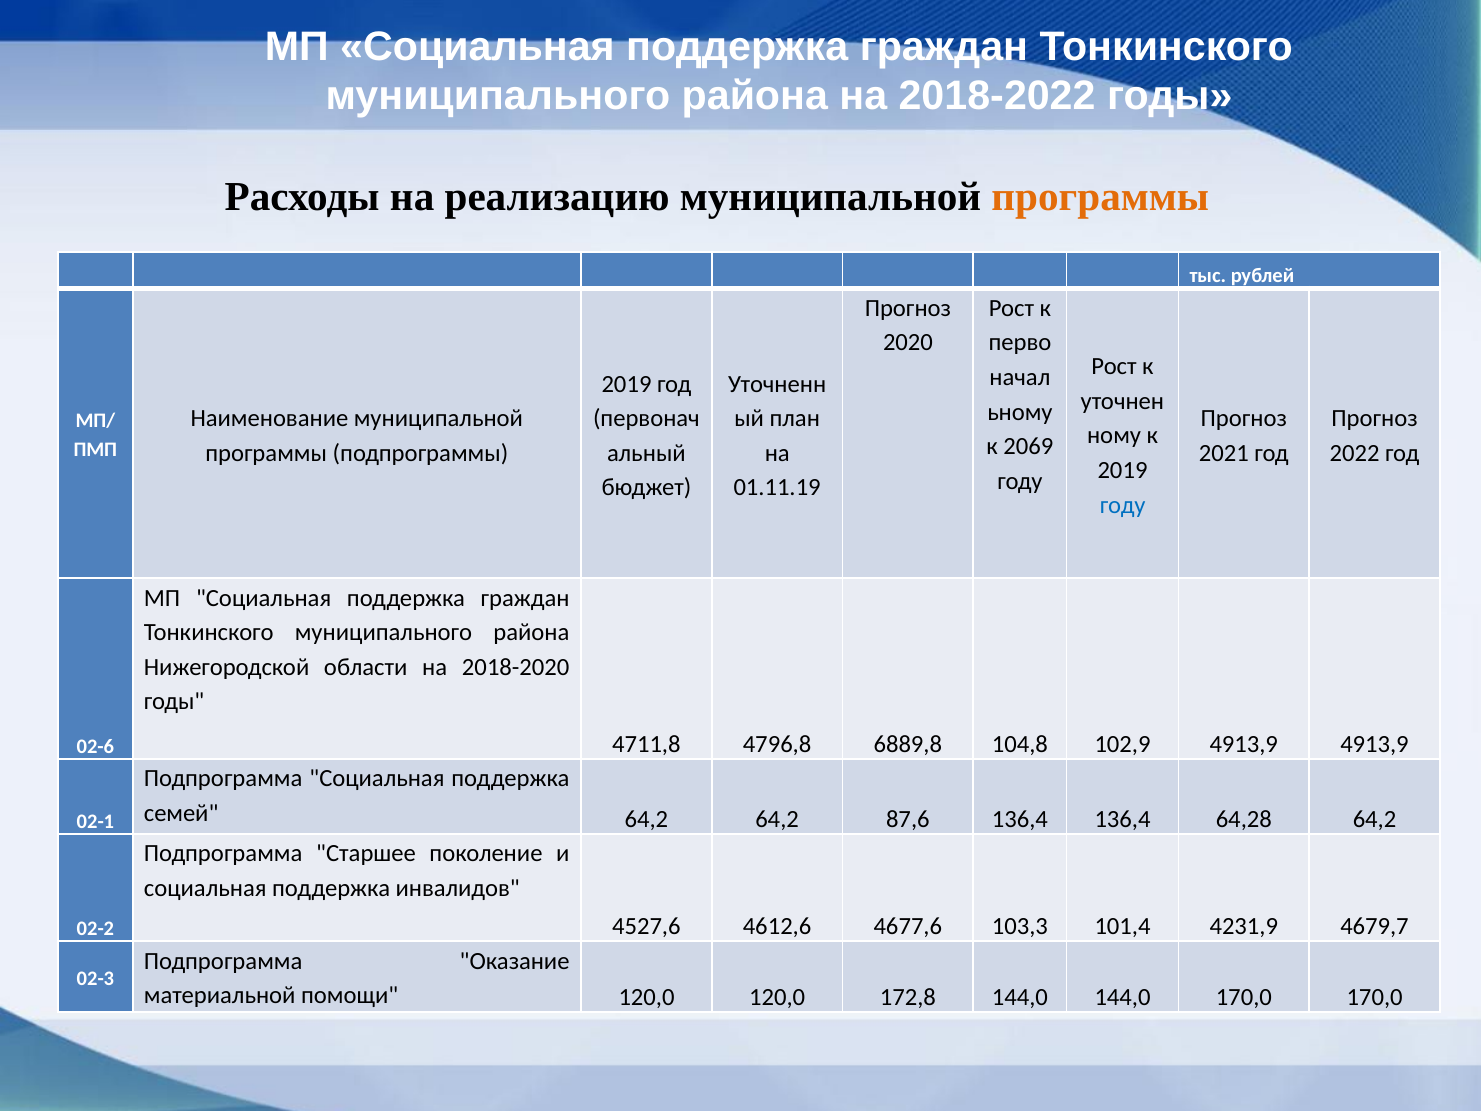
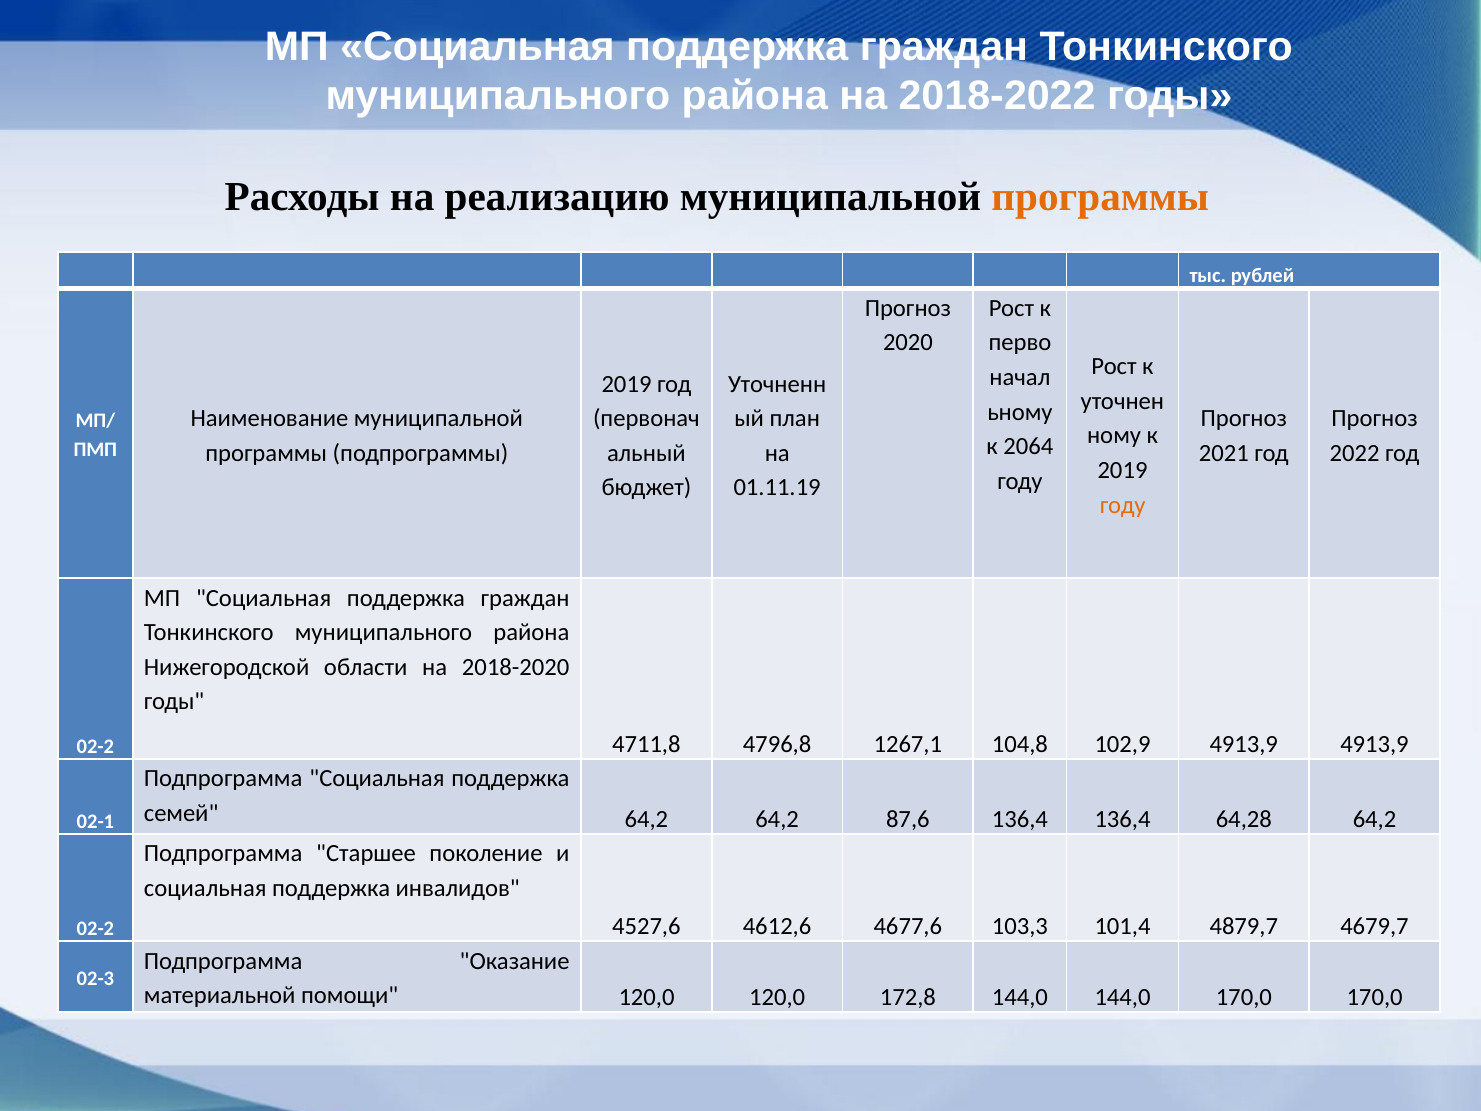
2069: 2069 -> 2064 (1028, 446)
году colour: blue -> orange (1123, 505)
6889,8: 6889,8 -> 1267,1 (908, 744)
02-6: 02-6 -> 02-2 (95, 746)
4231,9: 4231,9 -> 4879,7 (1244, 926)
